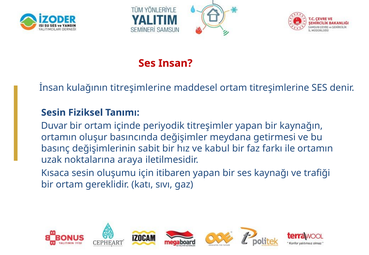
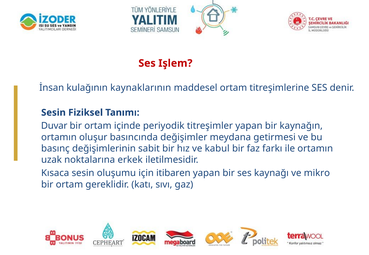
Insan: Insan -> Işlem (175, 63)
kulağının titreşimlerine: titreşimlerine -> kaynaklarının (141, 88)
araya: araya -> erkek (130, 160)
trafiği: trafiği -> mikro (317, 173)
